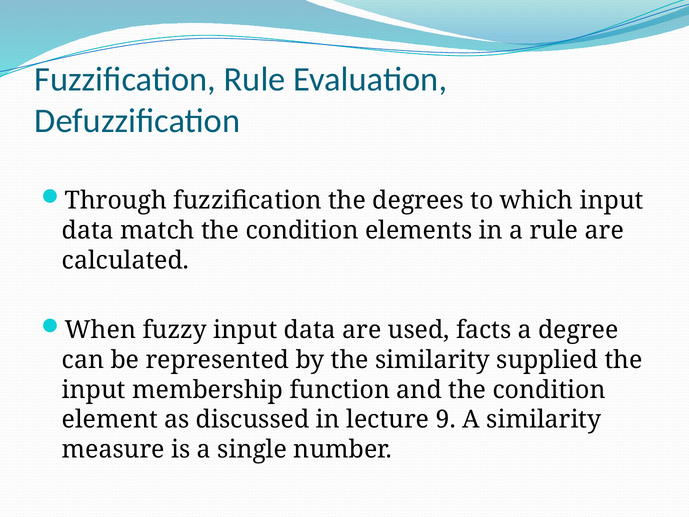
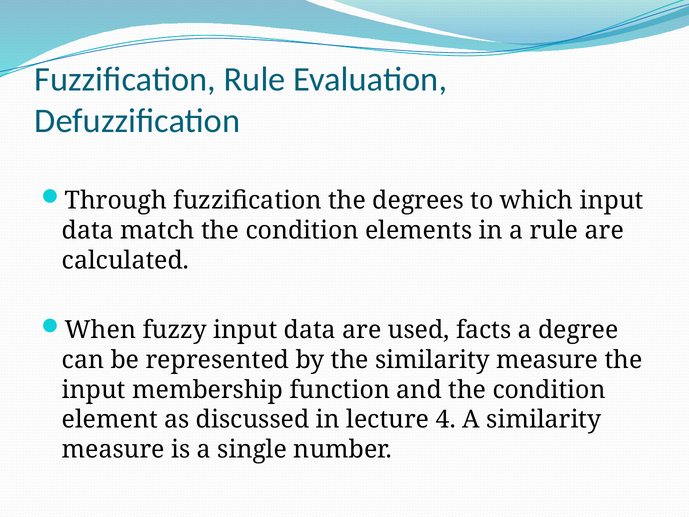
the similarity supplied: supplied -> measure (547, 360)
9: 9 -> 4 (446, 419)
